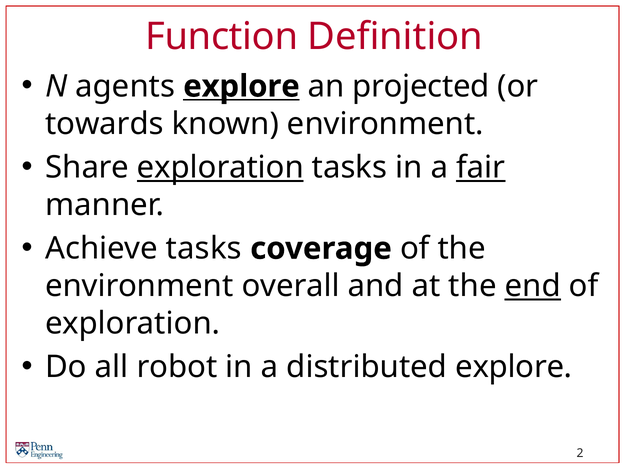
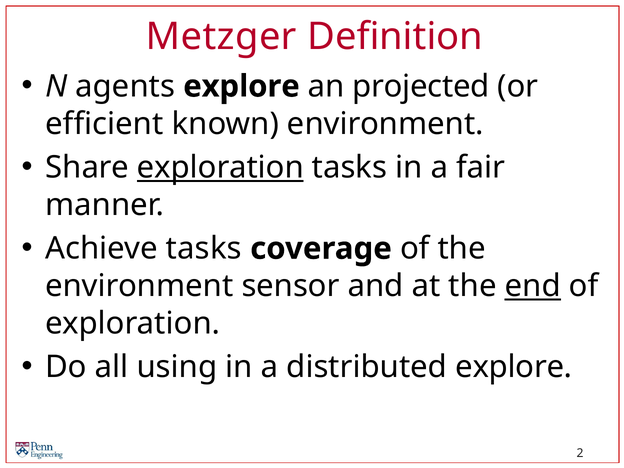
Function: Function -> Metzger (221, 36)
explore underline: present -> none (241, 86)
towards: towards -> efficient (104, 124)
fair underline: present -> none (481, 167)
overall: overall -> sensor (291, 286)
robot: robot -> using (177, 367)
